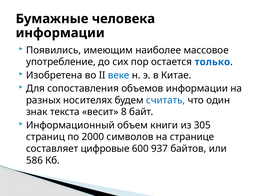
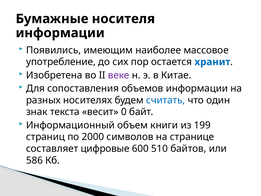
человека: человека -> носителя (123, 19)
только: только -> хранит (212, 62)
веке colour: blue -> purple (119, 75)
8: 8 -> 0 (124, 112)
305: 305 -> 199 (202, 125)
937: 937 -> 510 (160, 149)
